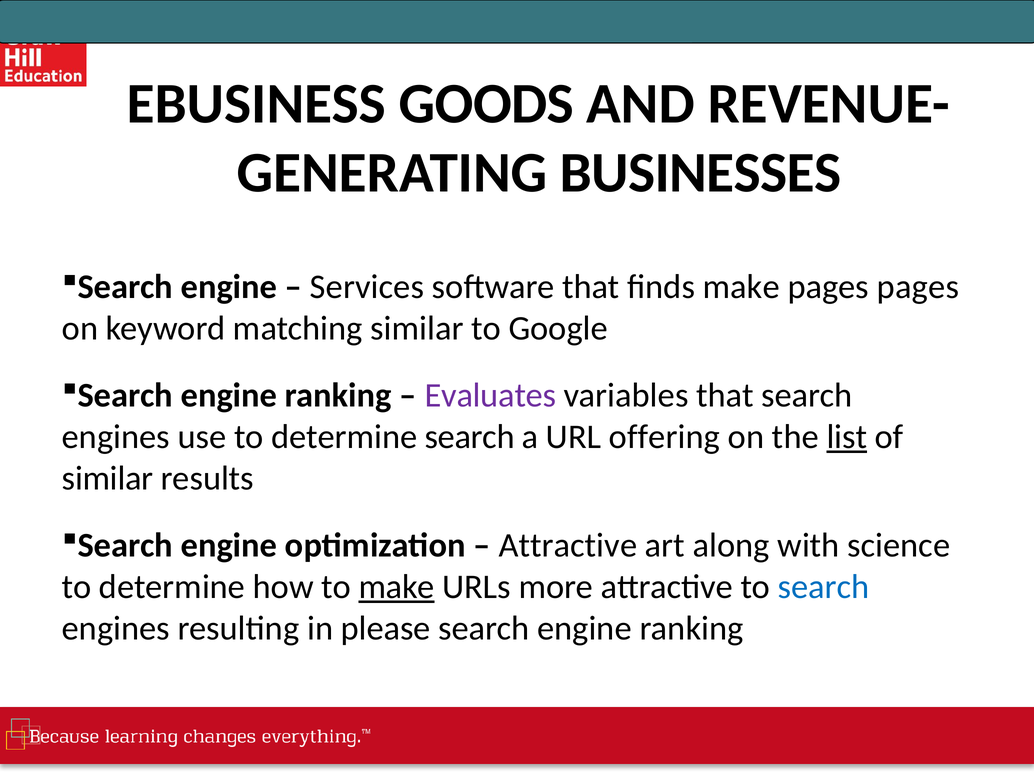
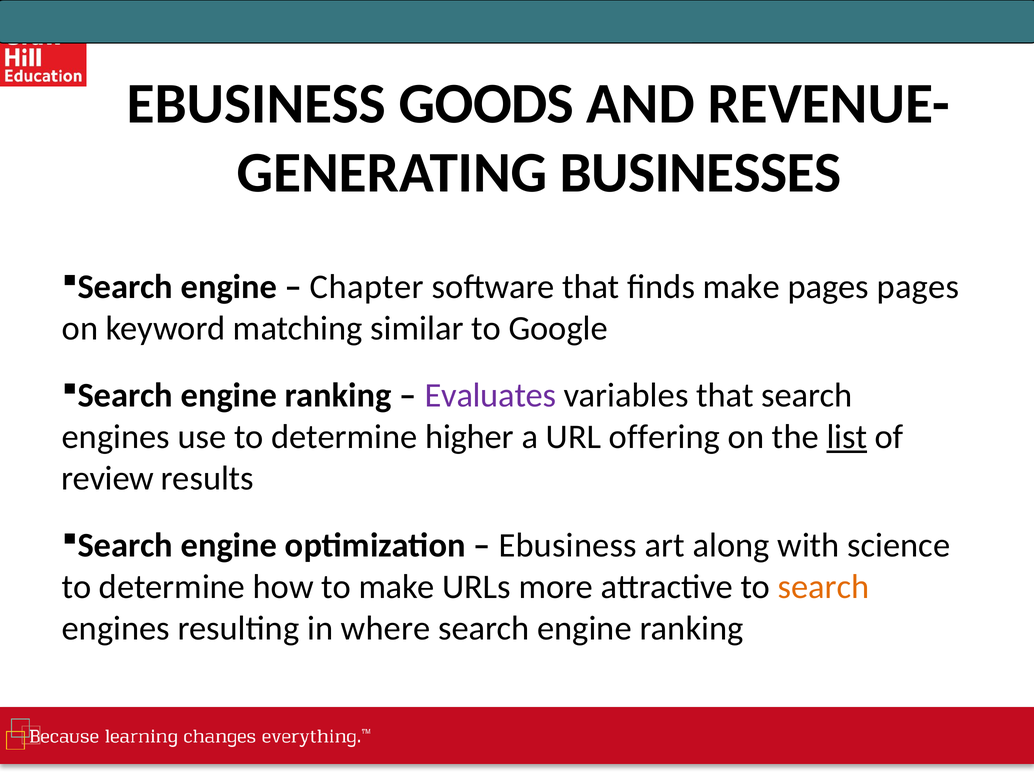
Services: Services -> Chapter (367, 287)
determine search: search -> higher (470, 437)
similar: similar -> review (108, 478)
Attractive: Attractive -> Ebusiness (568, 545)
make underline: present -> none (397, 587)
search colour: blue -> orange (824, 587)
please: please -> where (386, 628)
